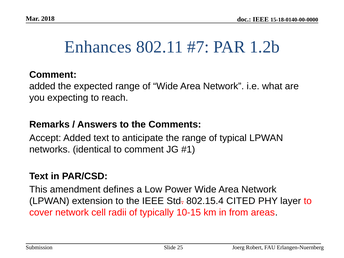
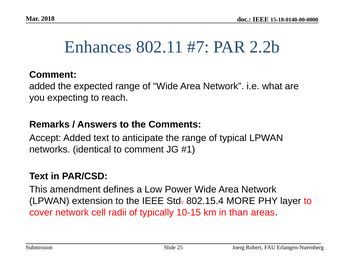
1.2b: 1.2b -> 2.2b (265, 47)
CITED: CITED -> MORE (241, 201)
from: from -> than (239, 212)
